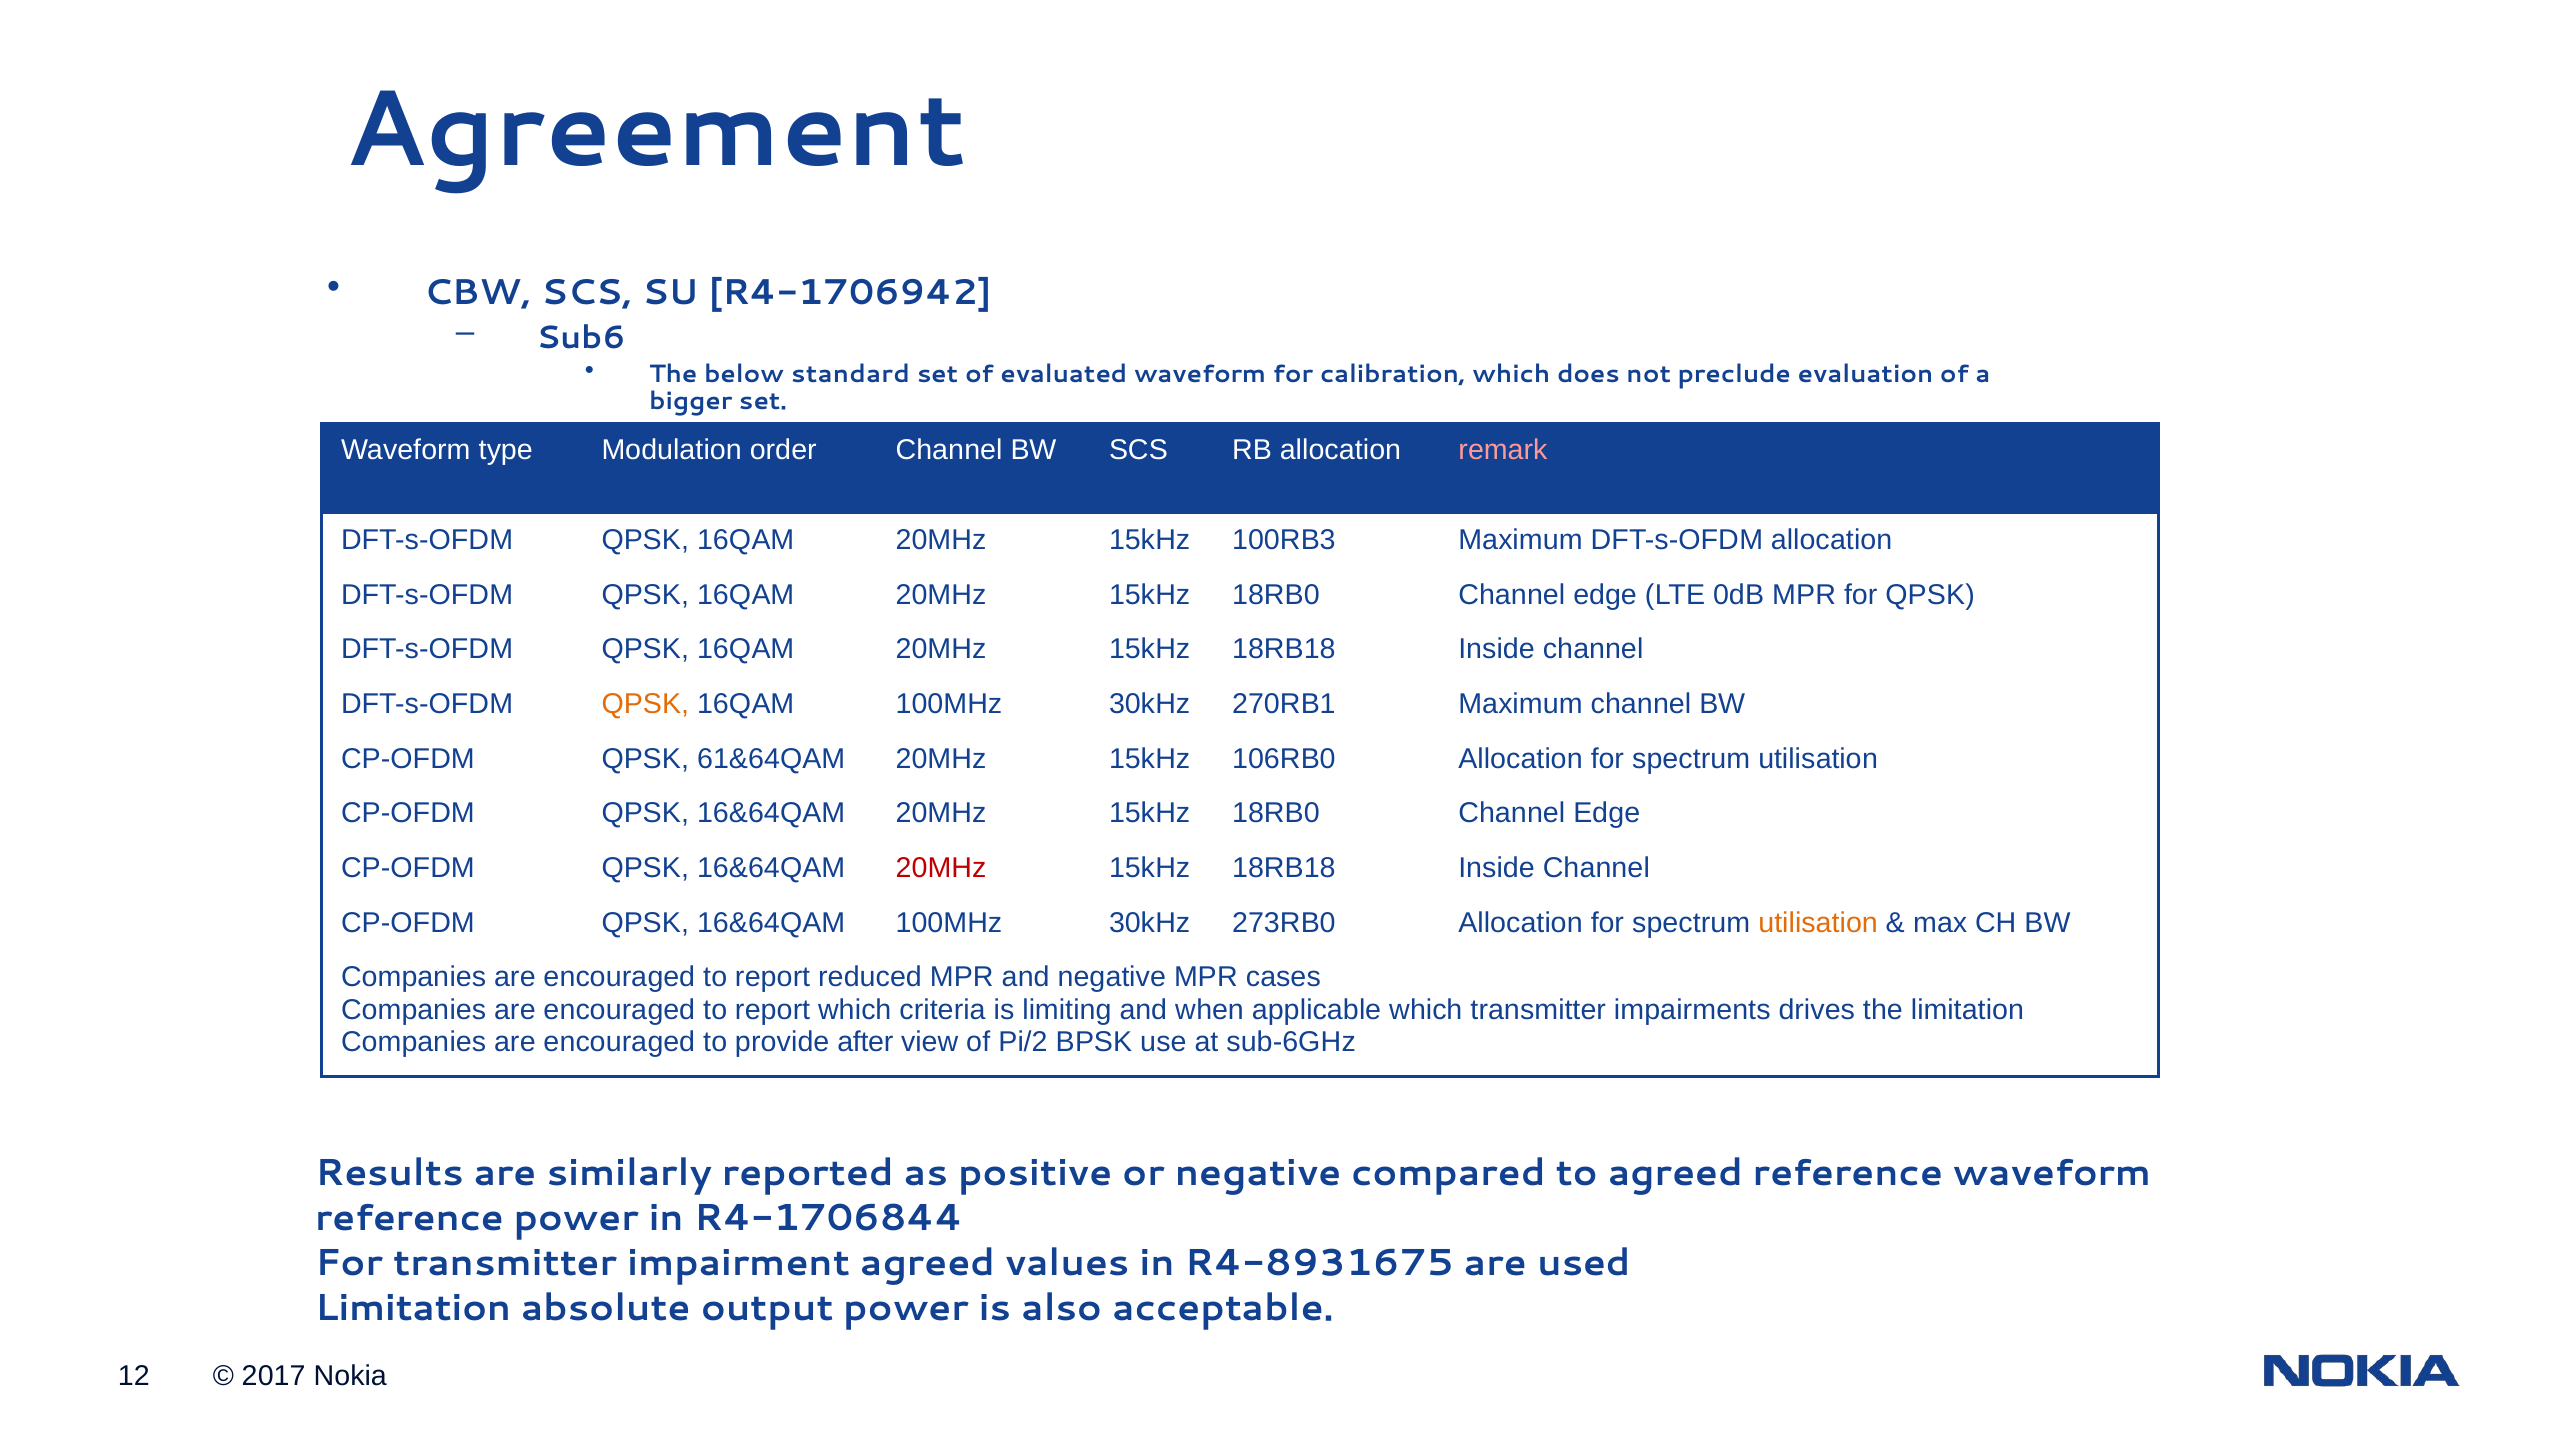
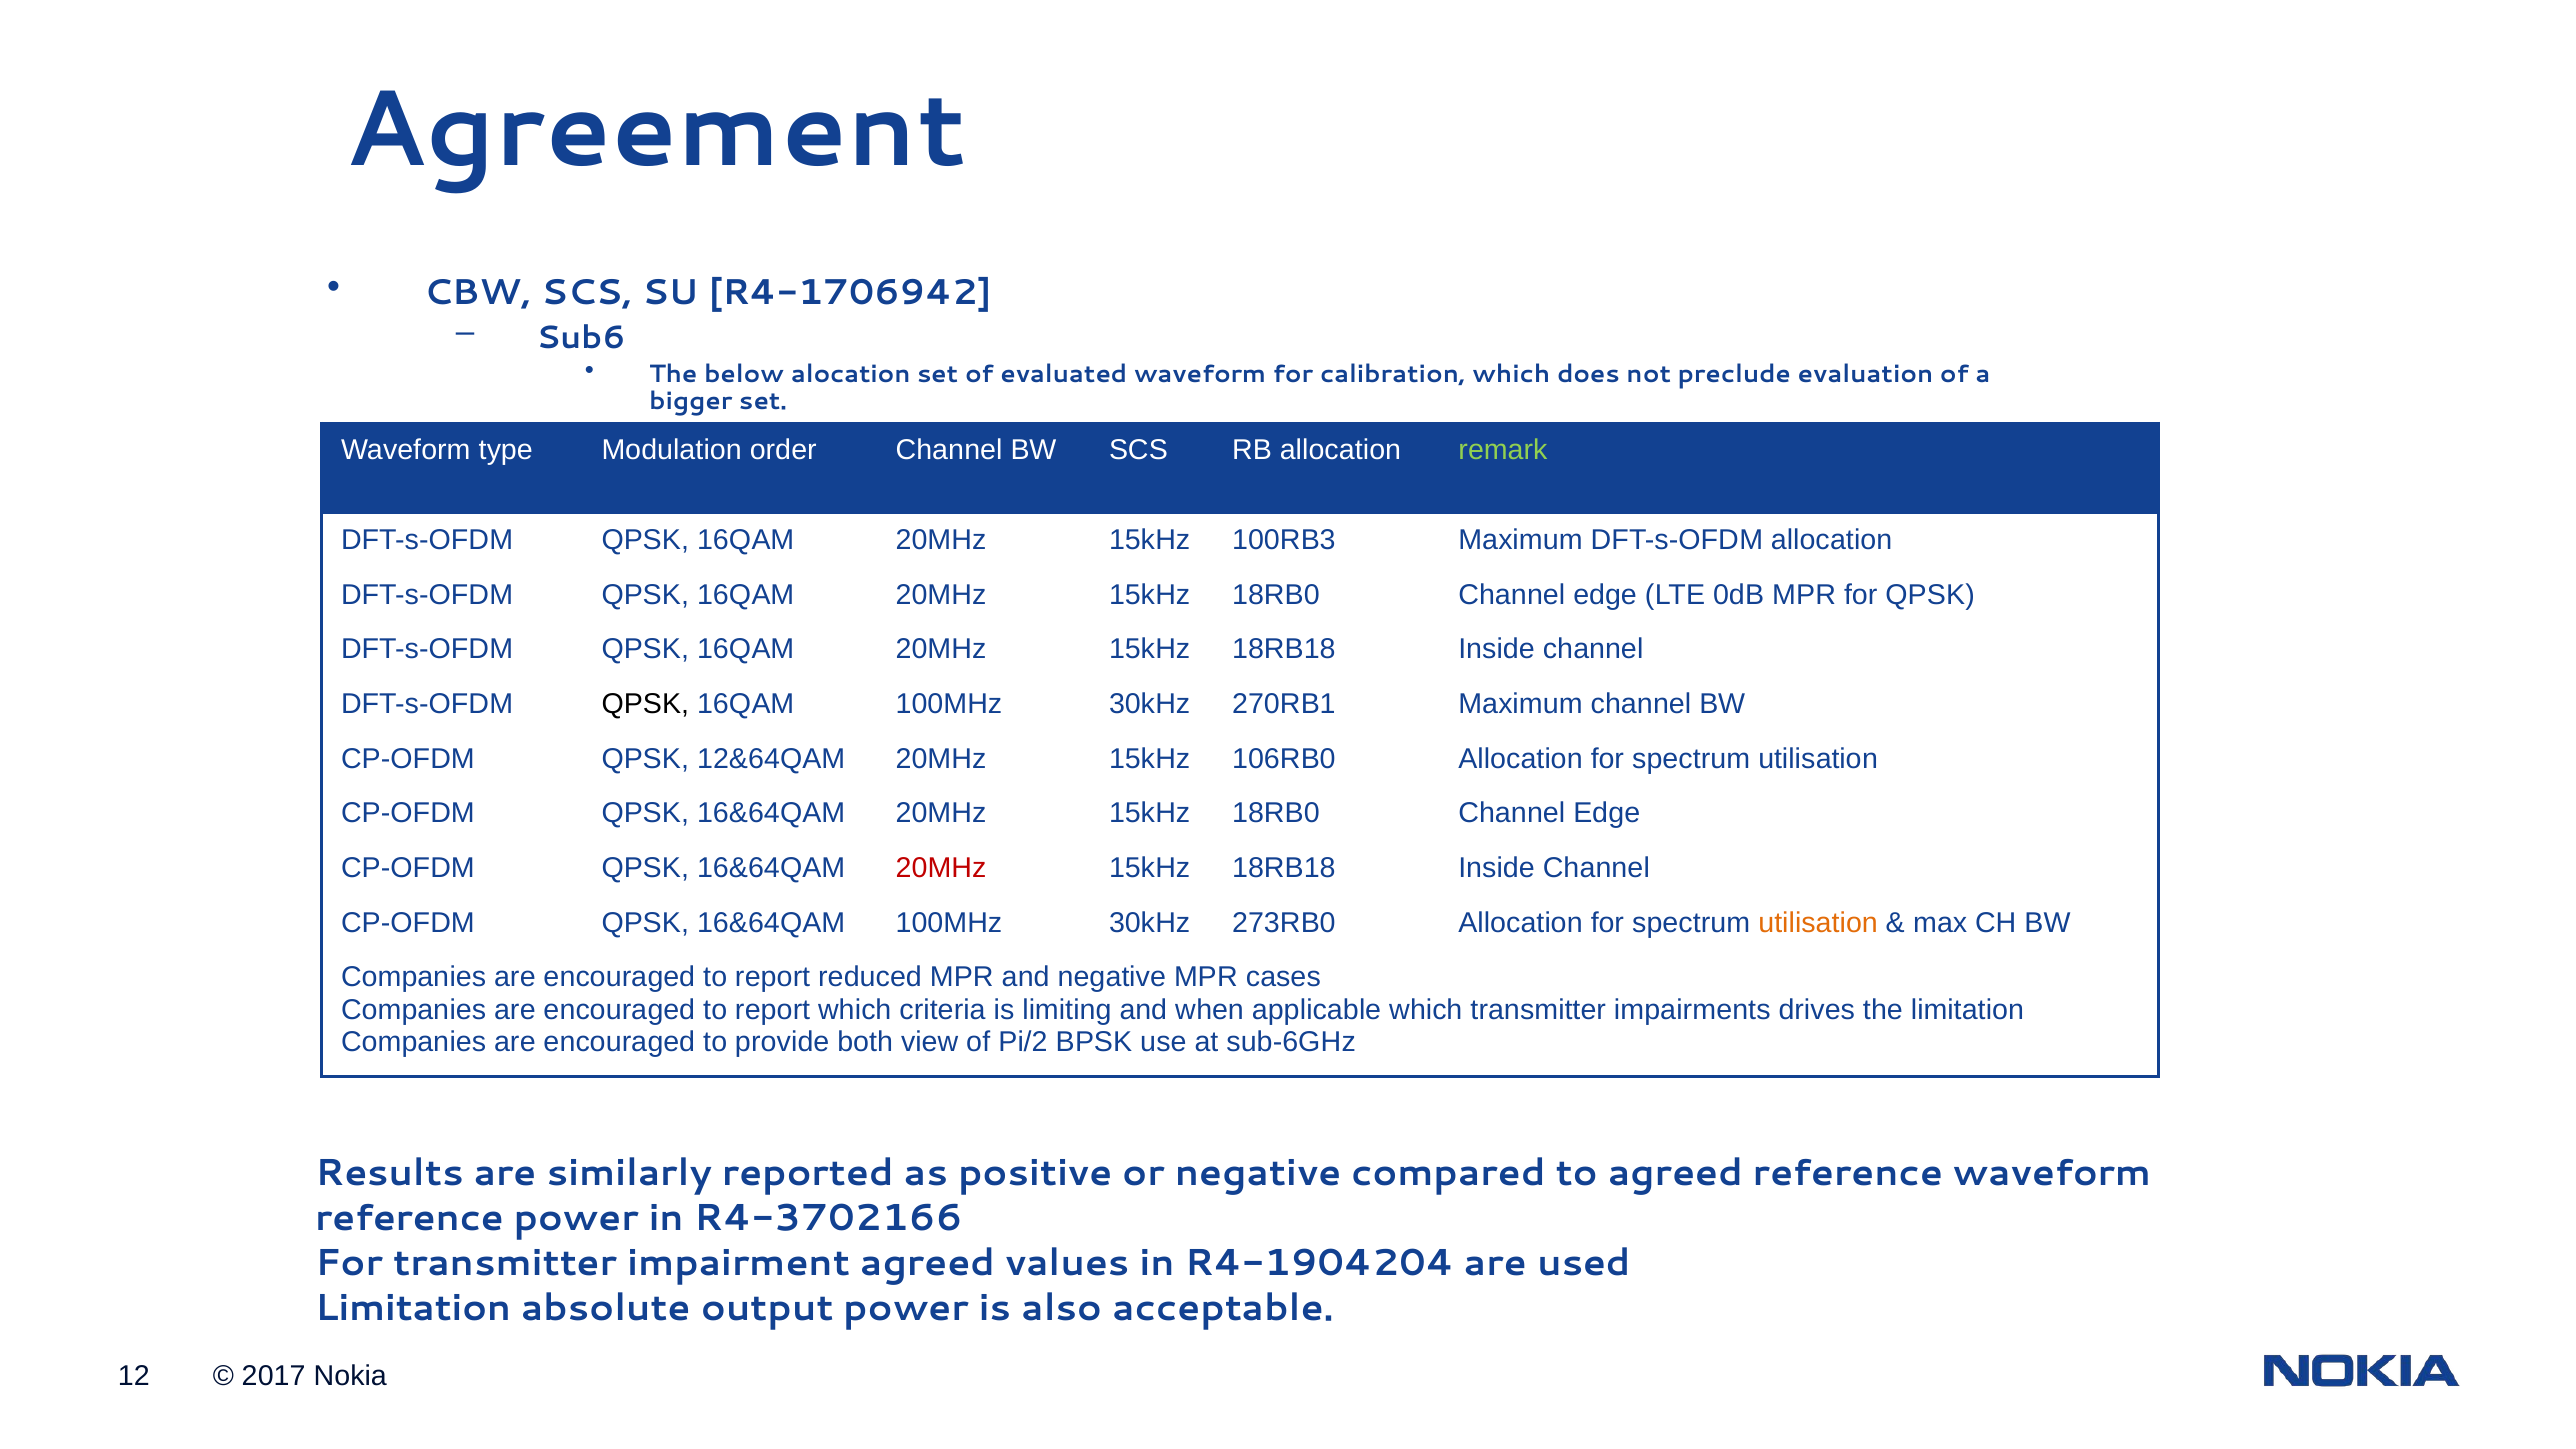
standard: standard -> alocation (851, 374)
remark colour: pink -> light green (1503, 450)
QPSK colour: orange -> black (645, 704)
61&64QAM: 61&64QAM -> 12&64QAM (771, 759)
after: after -> both (865, 1042)
R4-1706844: R4-1706844 -> R4-3702166 (828, 1218)
R4-8931675: R4-8931675 -> R4-1904204 (1319, 1263)
